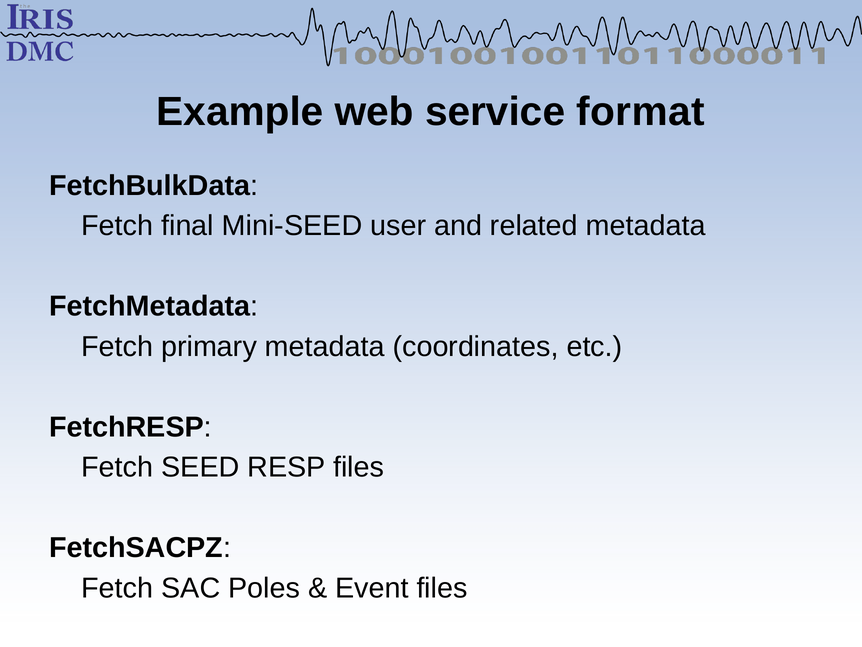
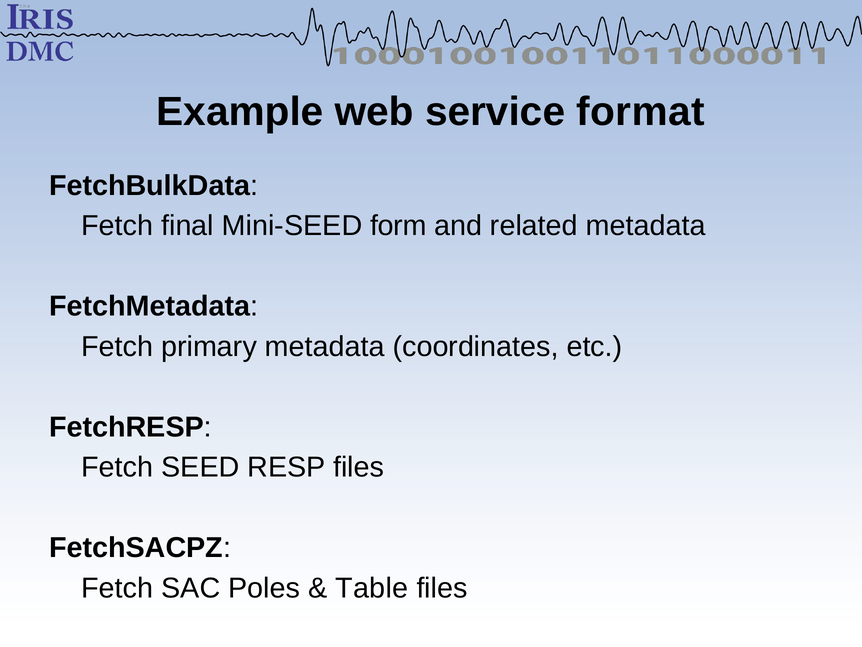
user: user -> form (398, 226)
Event: Event -> Table (372, 588)
